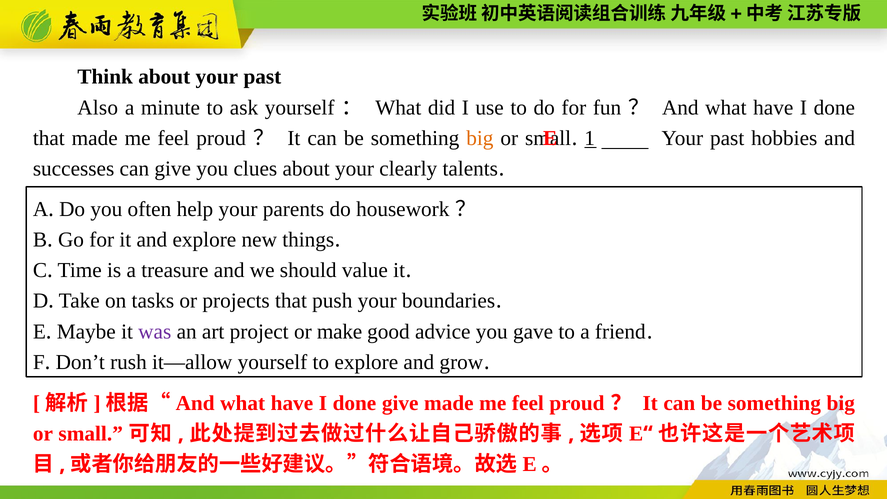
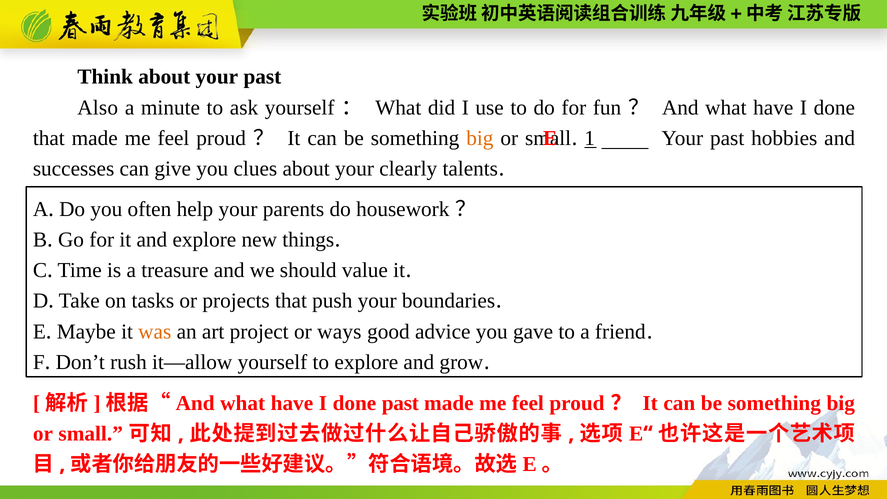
was colour: purple -> orange (155, 332)
make: make -> ways (339, 332)
done give: give -> past (400, 403)
